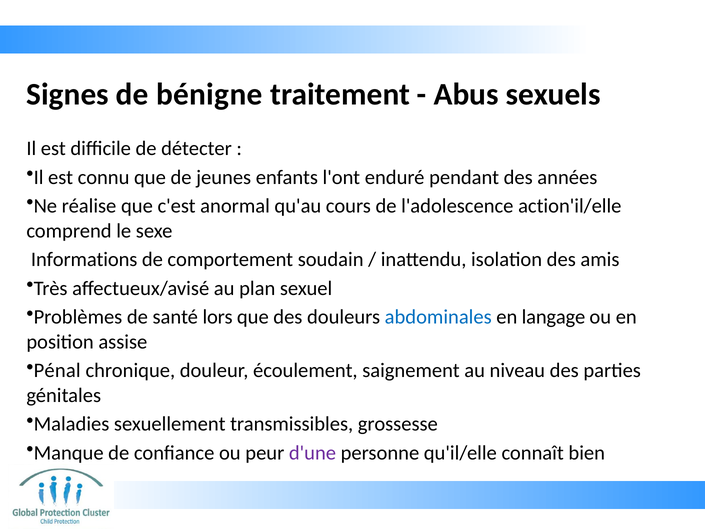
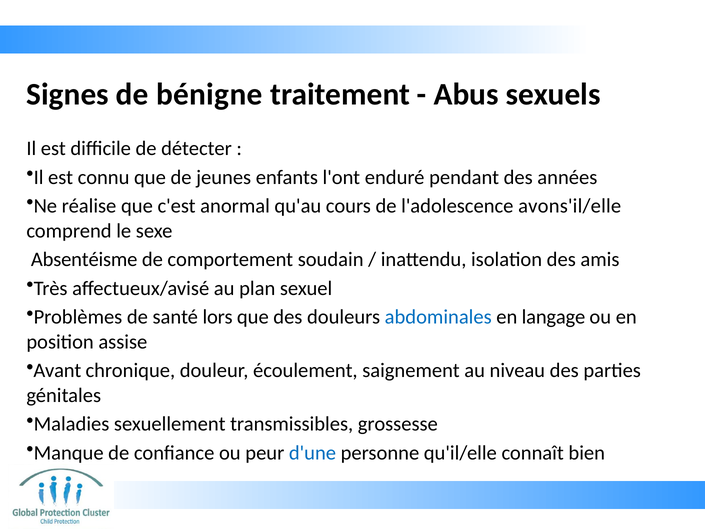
action'il/elle: action'il/elle -> avons'il/elle (570, 206)
Informations: Informations -> Absentéisme (84, 259)
Pénal: Pénal -> Avant (57, 370)
d'une colour: purple -> blue (312, 453)
